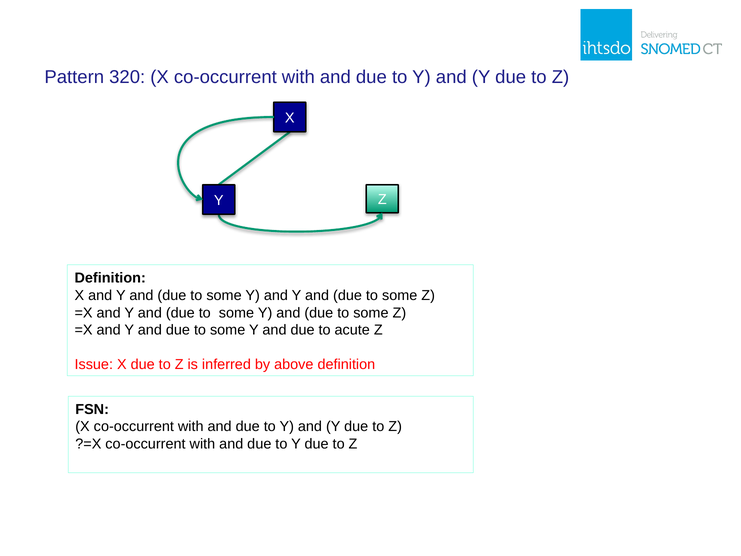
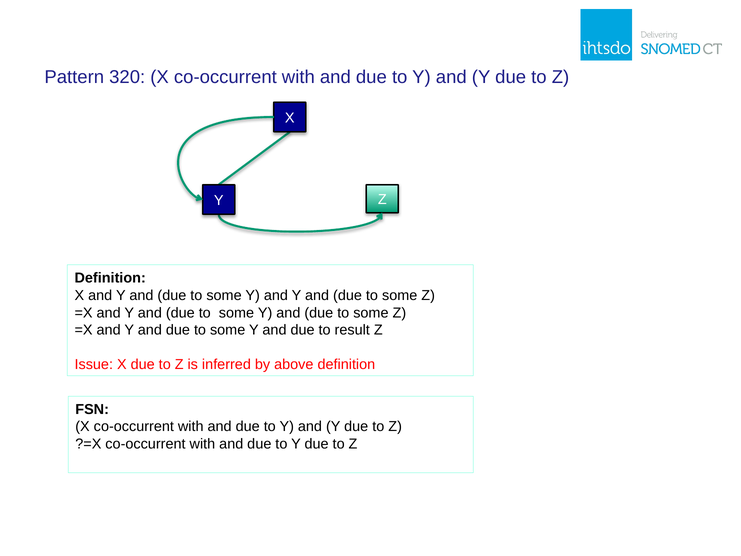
acute: acute -> result (352, 330)
